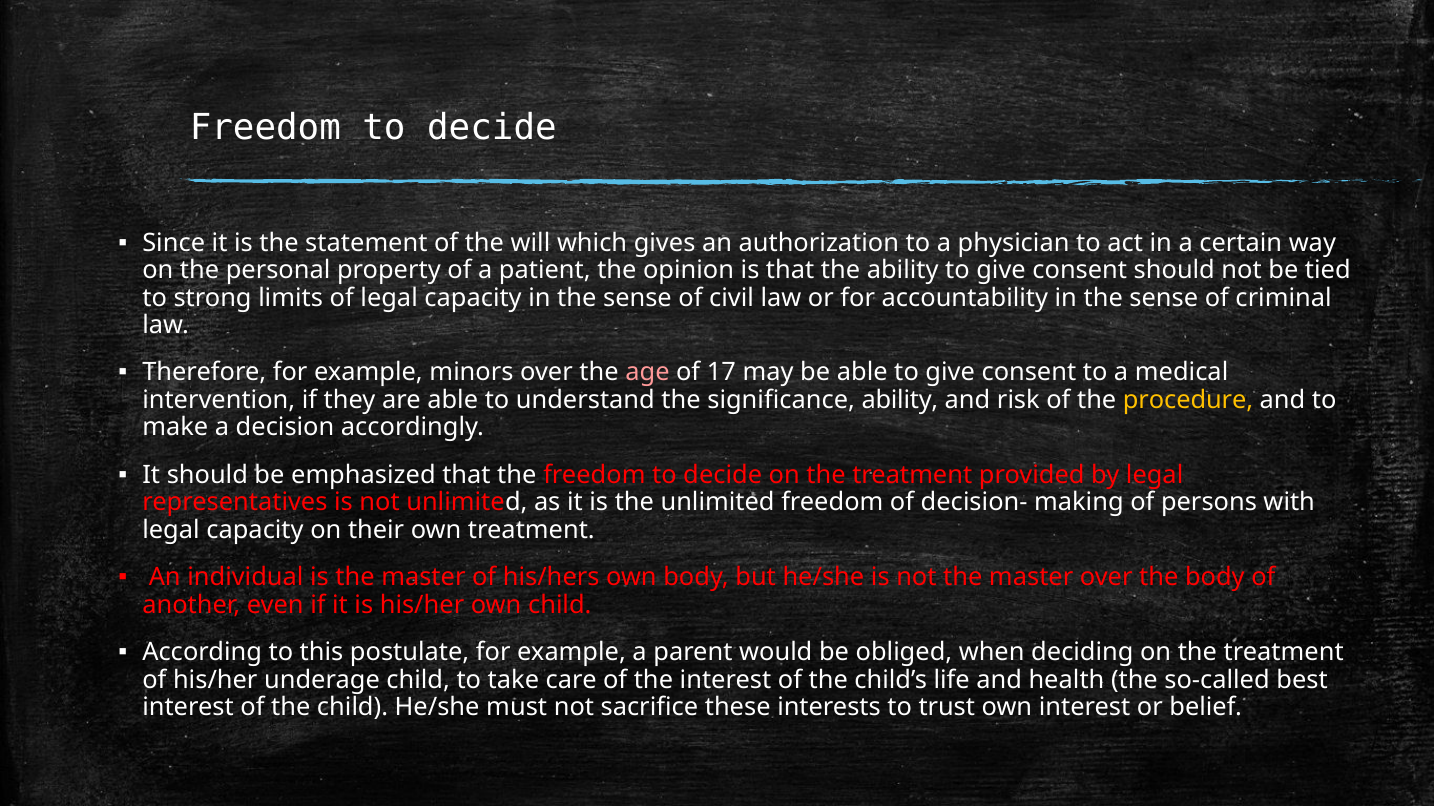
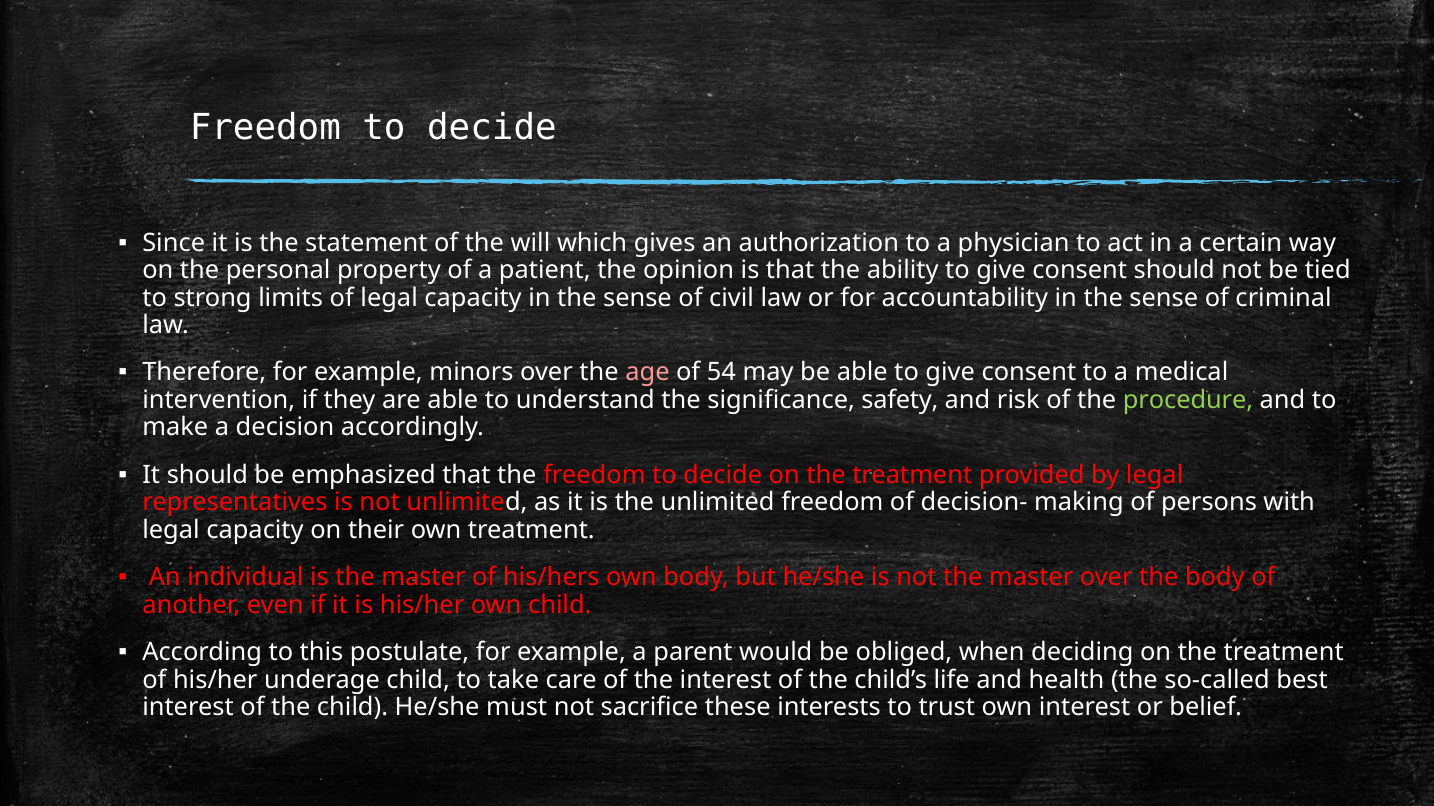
17: 17 -> 54 (721, 373)
signiﬁcance ability: ability -> safety (900, 400)
procedure colour: yellow -> light green (1188, 400)
